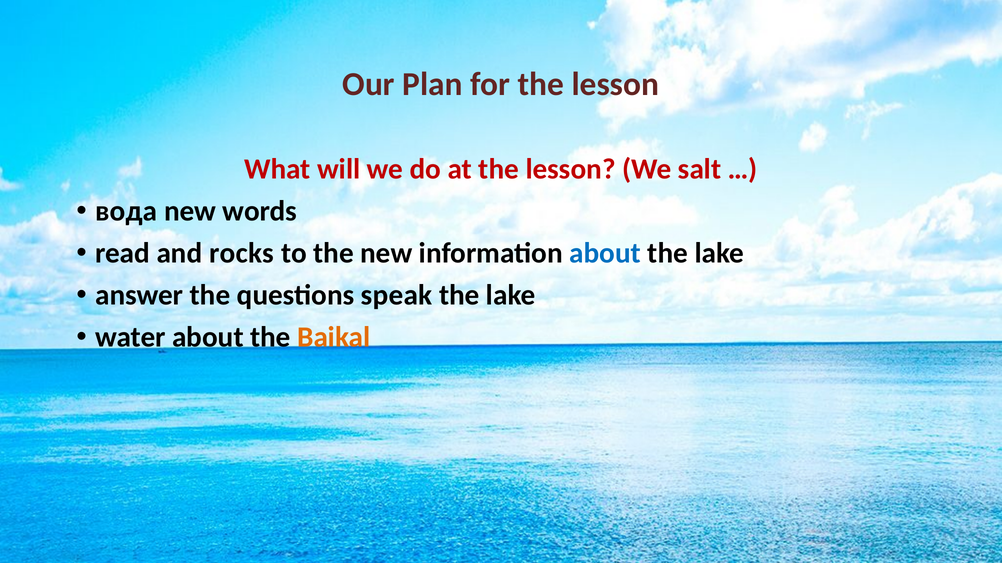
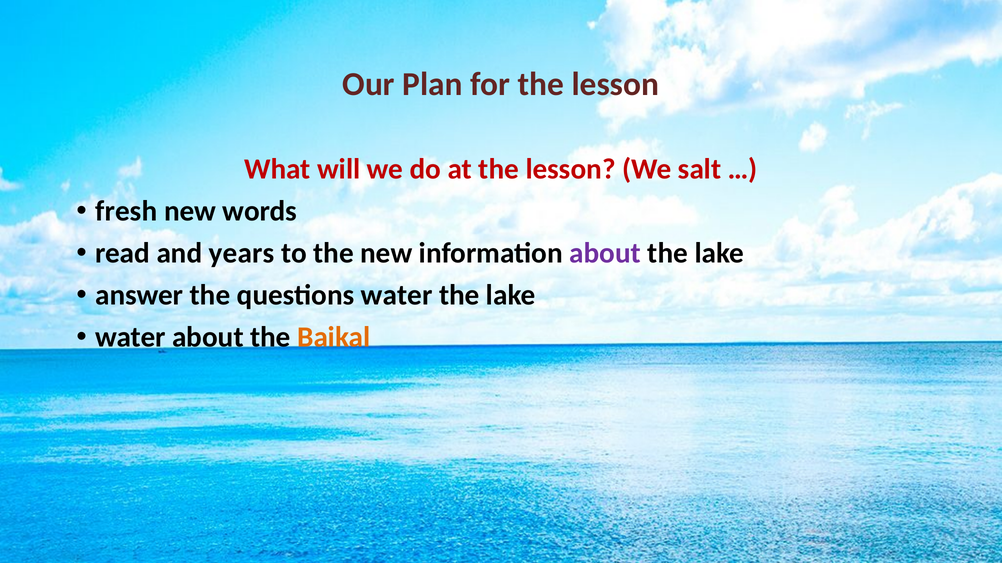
вода: вода -> fresh (126, 211)
rocks: rocks -> years (242, 253)
about colour: blue -> purple (605, 253)
questions speak: speak -> water (397, 295)
